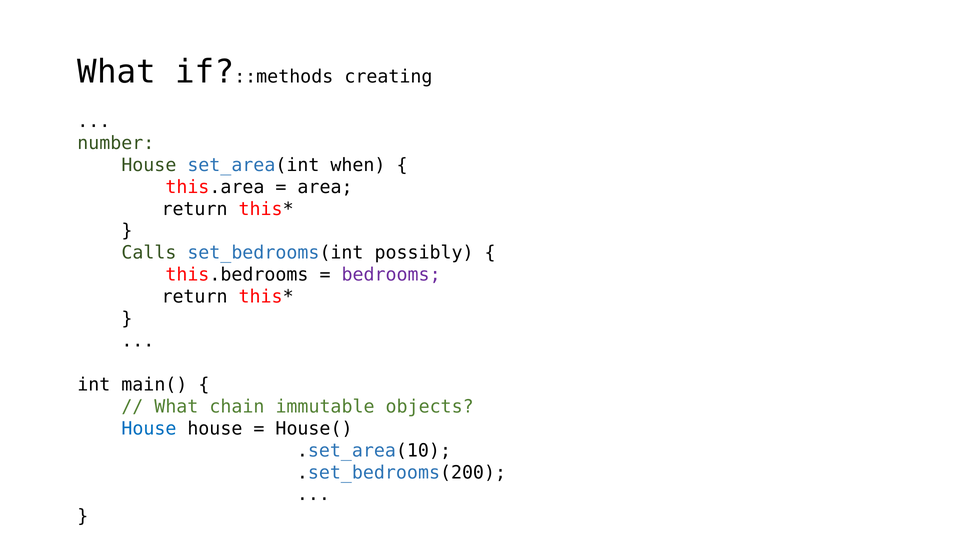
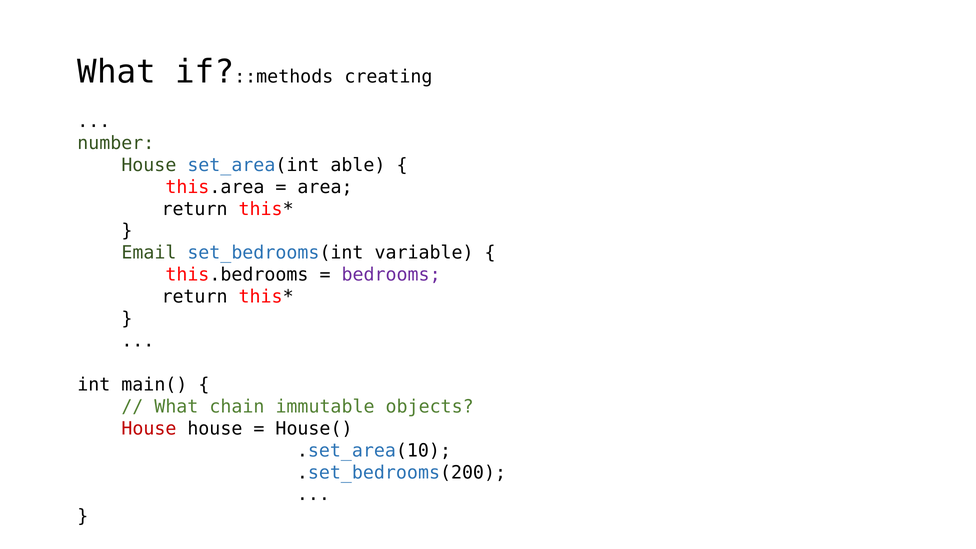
when: when -> able (358, 165)
Calls: Calls -> Email (149, 253)
possibly: possibly -> variable (424, 253)
House colour: blue -> red (149, 429)
